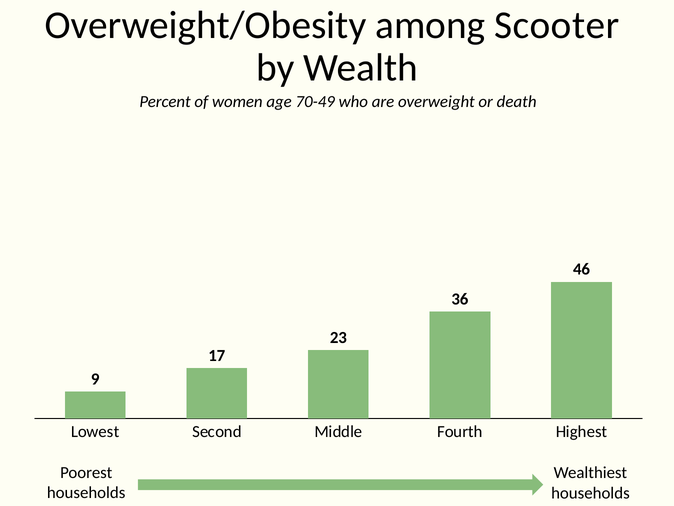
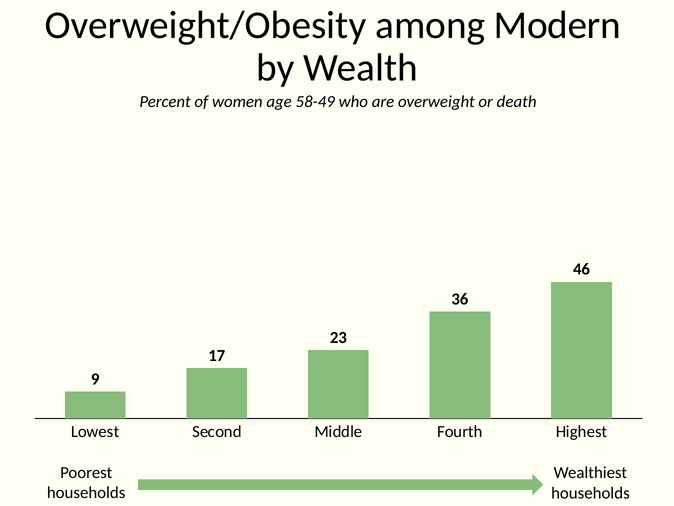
Scooter: Scooter -> Modern (557, 25)
70-49: 70-49 -> 58-49 (315, 102)
